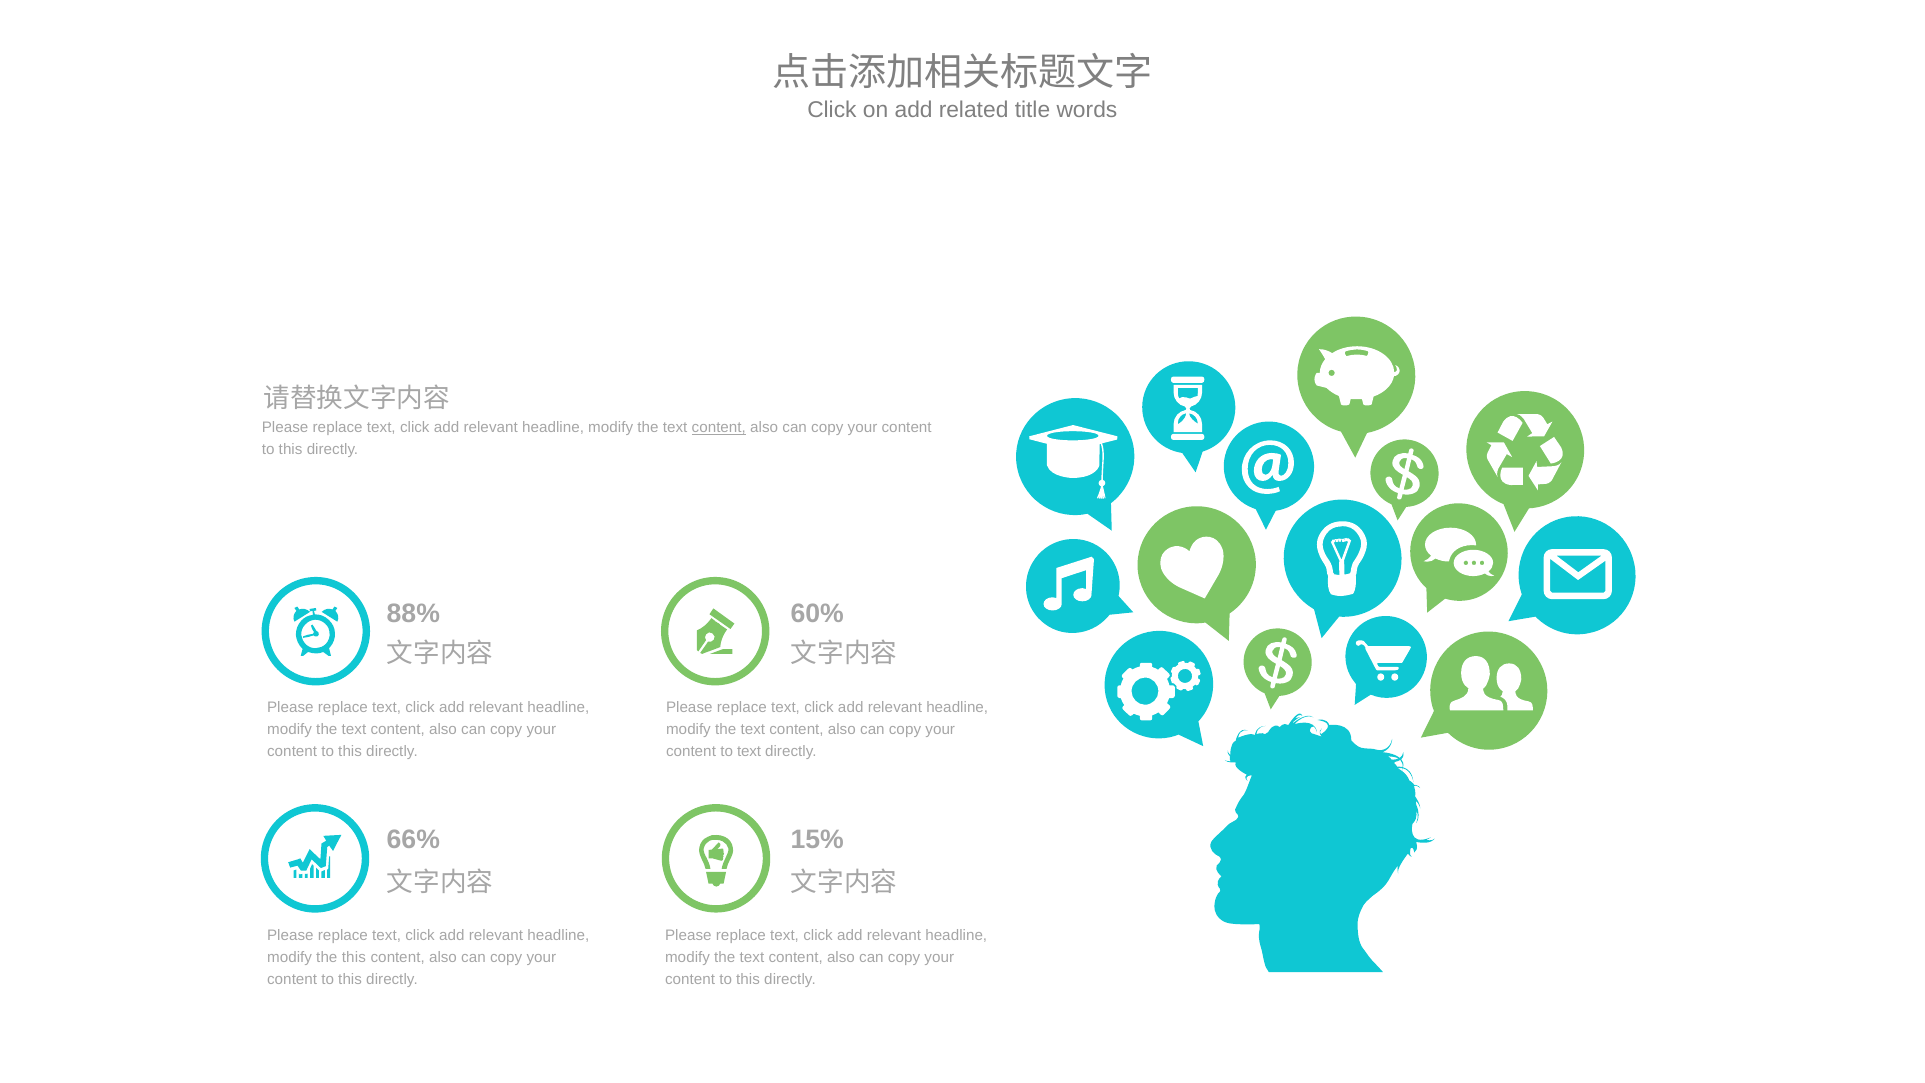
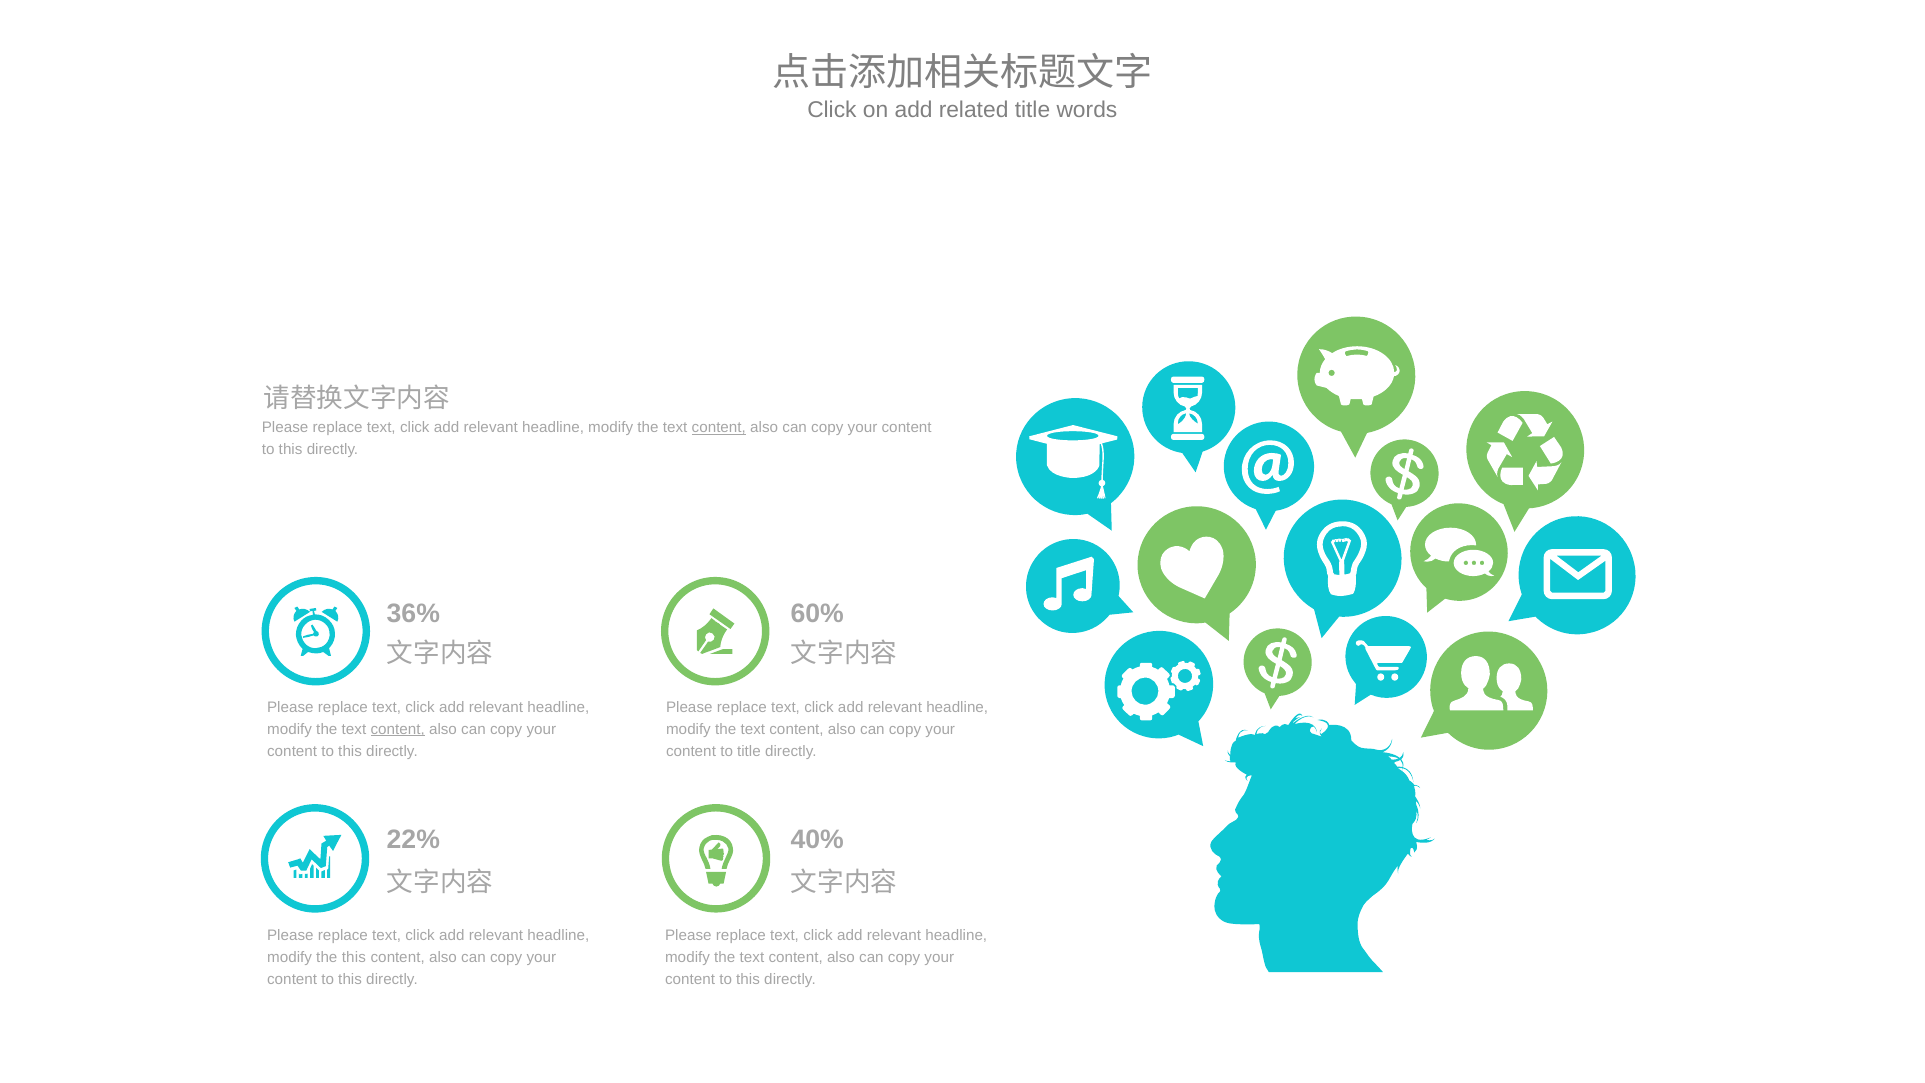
88%: 88% -> 36% (413, 614)
content underline: none -> present (398, 729)
to text: text -> title (749, 751)
66%: 66% -> 22% (413, 840)
15%: 15% -> 40% (817, 840)
